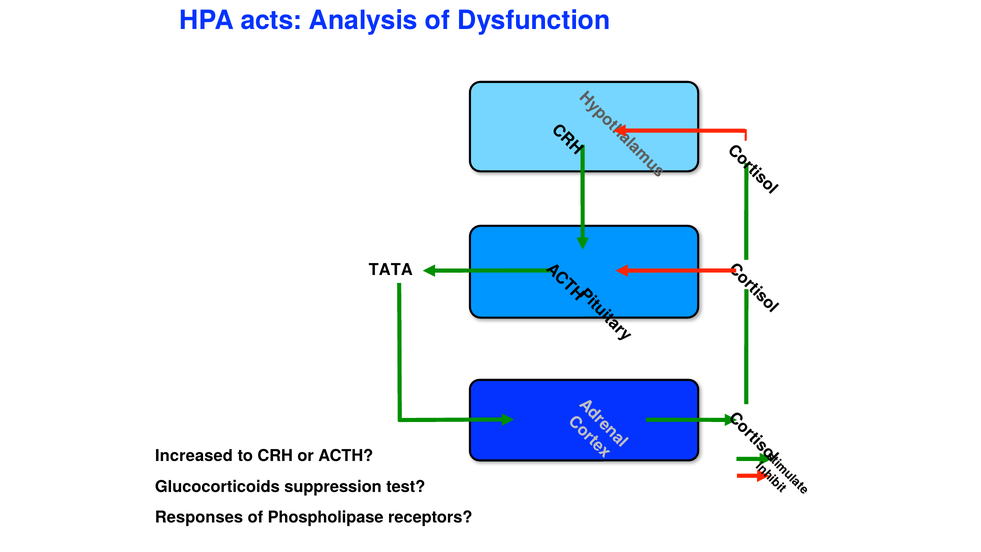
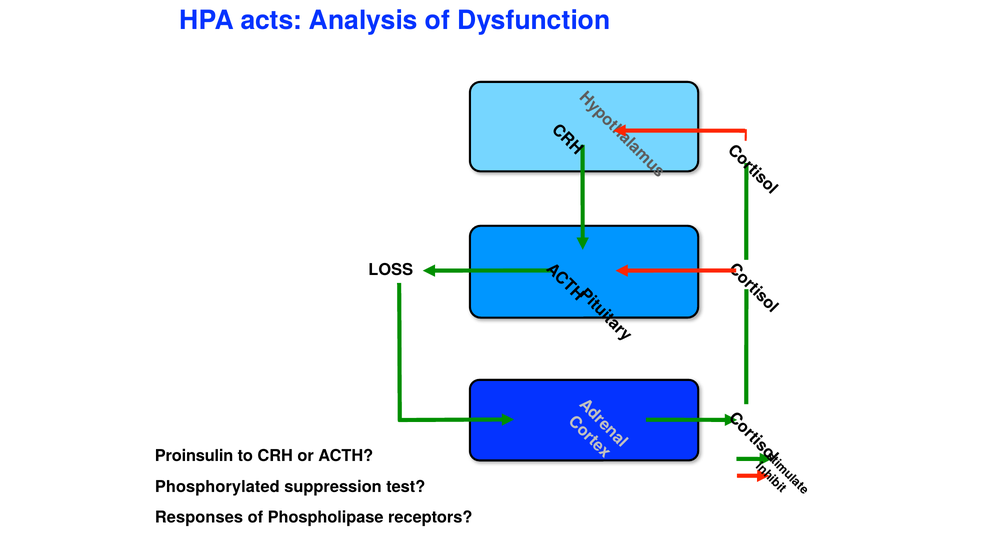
TATA: TATA -> LOSS (391, 270)
Increased: Increased -> Proinsulin (194, 456)
Glucocorticoids: Glucocorticoids -> Phosphorylated (217, 487)
